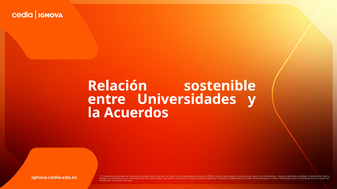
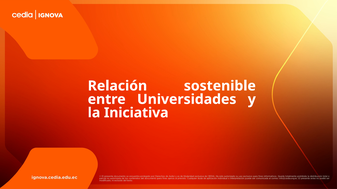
Acuerdos: Acuerdos -> Iniciativa (136, 113)
